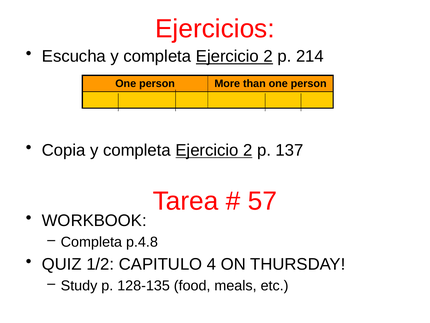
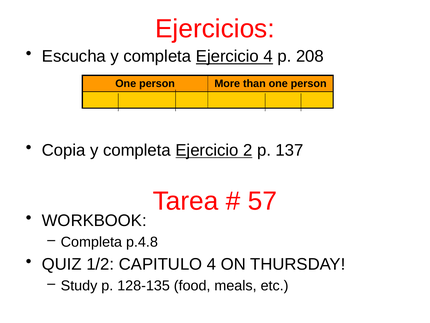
2: 2 -> 4 (268, 56)
214: 214 -> 208 (310, 56)
